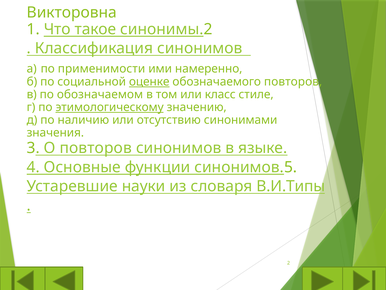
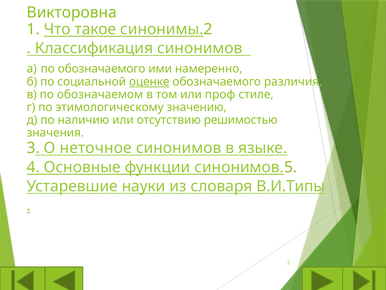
по применимости: применимости -> обозначаемого (102, 69)
обозначаемого повторов: повторов -> различия (293, 82)
класс: класс -> проф (220, 94)
этимологическому underline: present -> none (110, 107)
синонимами: синонимами -> решимостью (241, 120)
О повторов: повторов -> неточное (96, 148)
